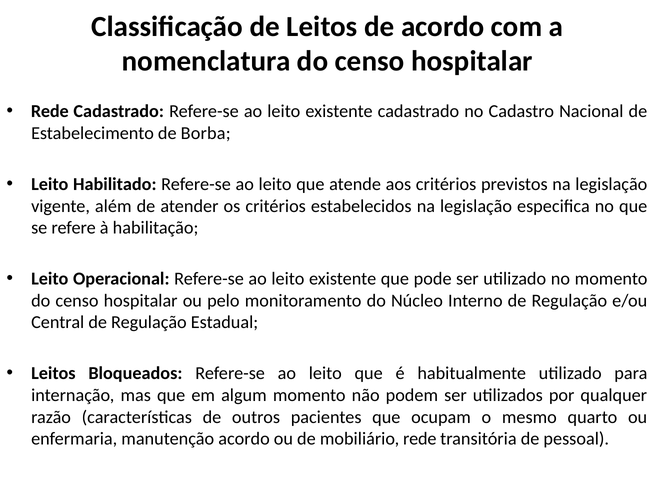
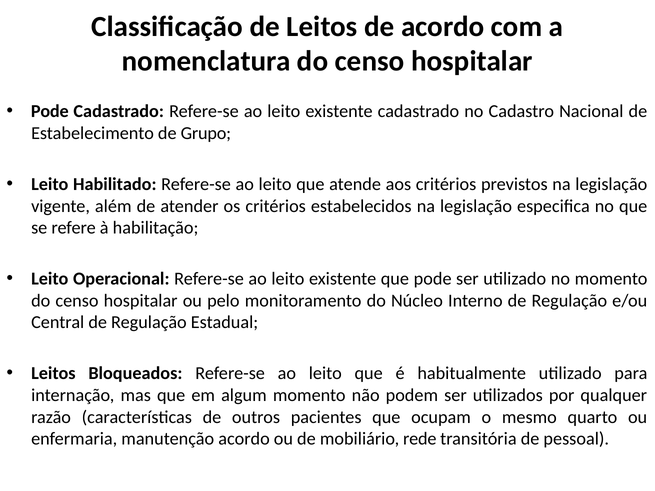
Rede: Rede -> Pode (50, 112)
Borba: Borba -> Grupo (206, 133)
